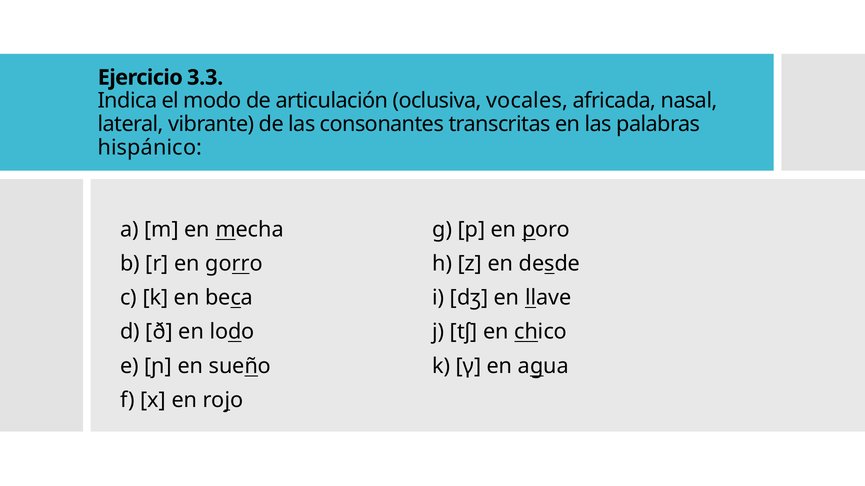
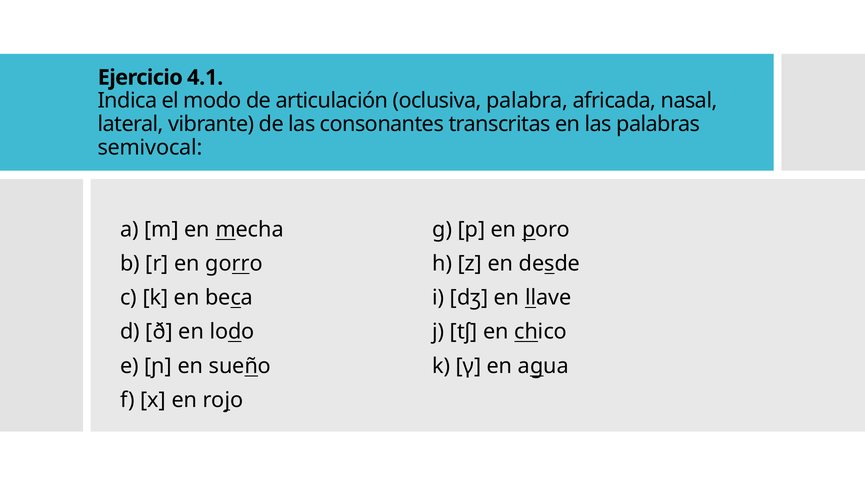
3.3: 3.3 -> 4.1 (205, 78)
vocales: vocales -> palabra (527, 101)
hispánico: hispánico -> semivocal (150, 148)
